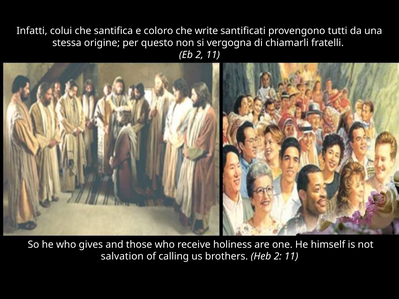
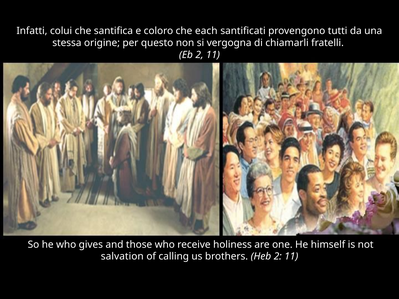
write: write -> each (206, 31)
